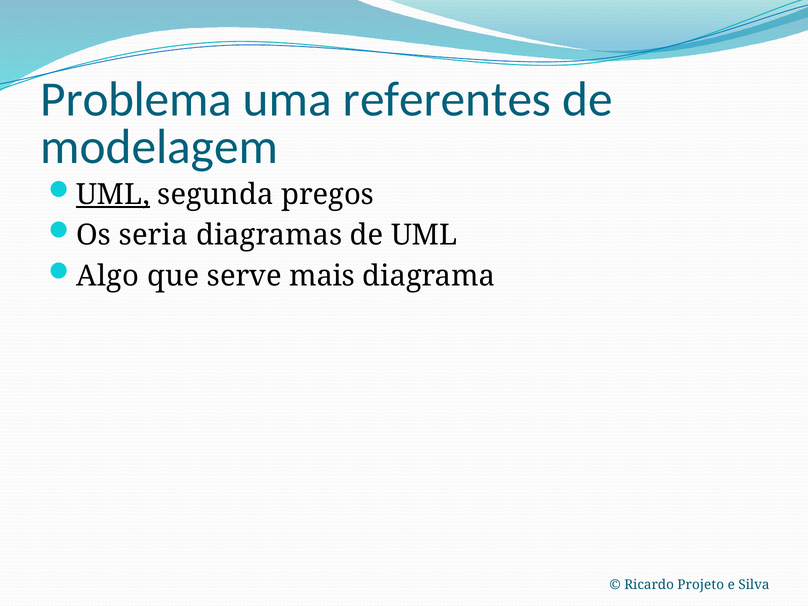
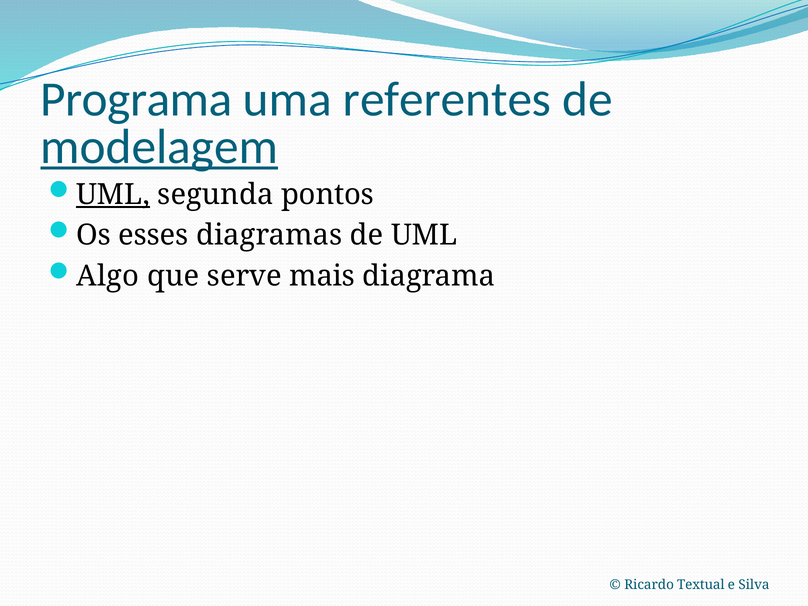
Problema: Problema -> Programa (136, 99)
modelagem underline: none -> present (159, 147)
pregos: pregos -> pontos (328, 195)
seria: seria -> esses (154, 235)
Projeto: Projeto -> Textual (701, 585)
